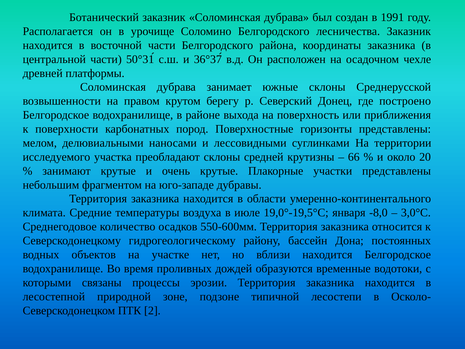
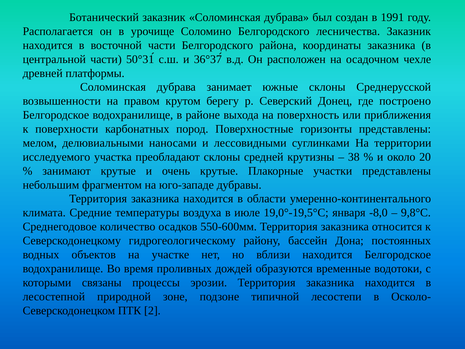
66: 66 -> 38 (354, 157)
3,0°C: 3,0°C -> 9,8°C (416, 213)
